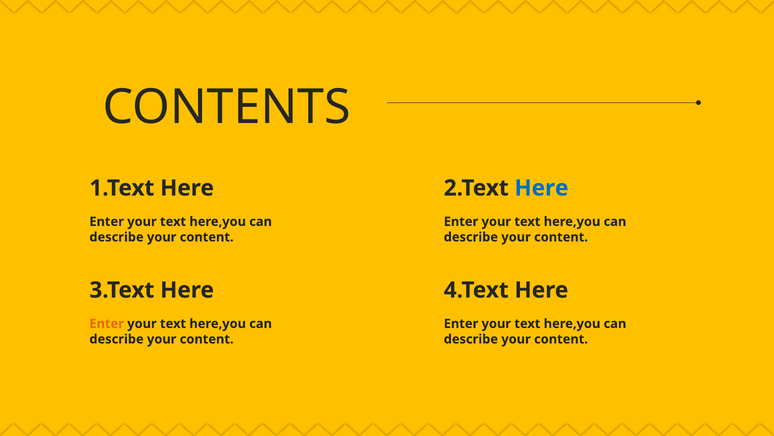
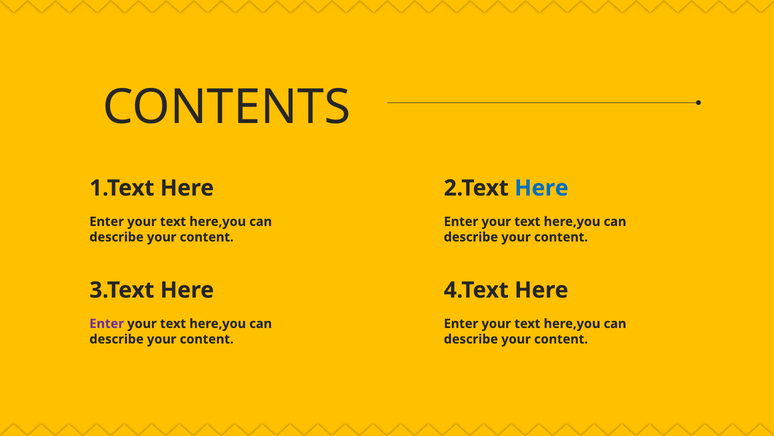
Enter colour: orange -> purple (107, 323)
